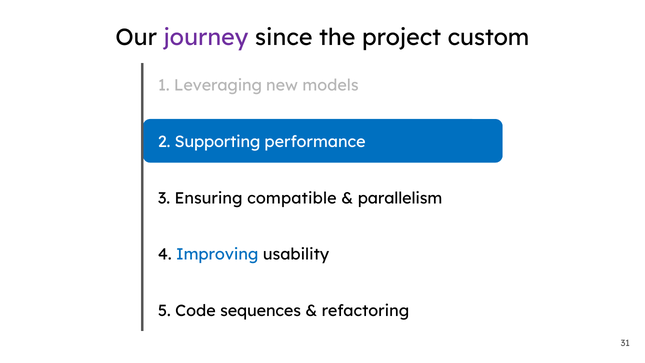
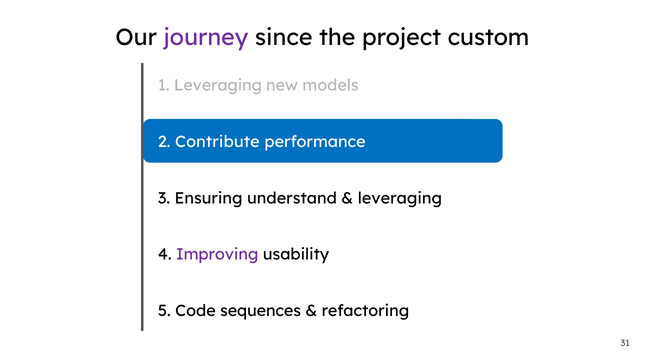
Supporting: Supporting -> Contribute (217, 142)
compatible: compatible -> understand (292, 198)
parallelism: parallelism -> leveraging (400, 198)
Improving colour: blue -> purple (217, 254)
